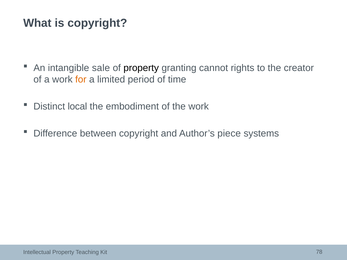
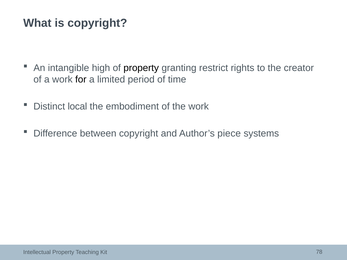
sale: sale -> high (101, 68)
cannot: cannot -> restrict (214, 68)
for colour: orange -> black (81, 80)
